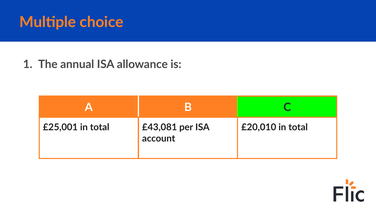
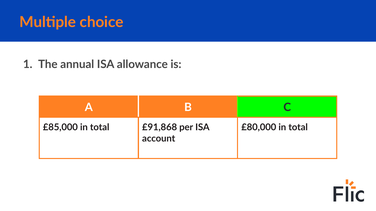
£25,001: £25,001 -> £85,000 (60, 128)
£43,081: £43,081 -> £91,868 (160, 128)
£20,010: £20,010 -> £80,000 (259, 128)
